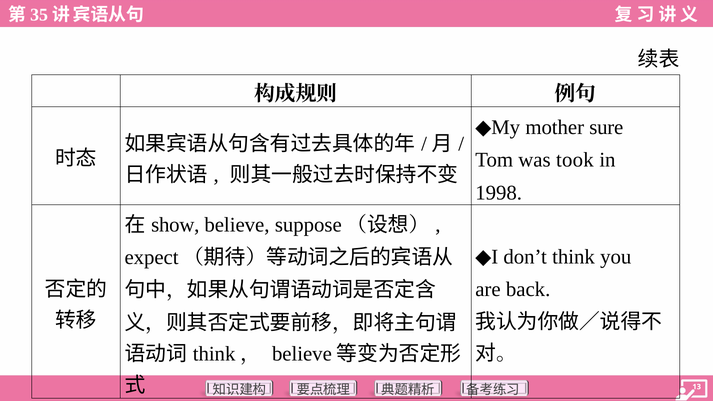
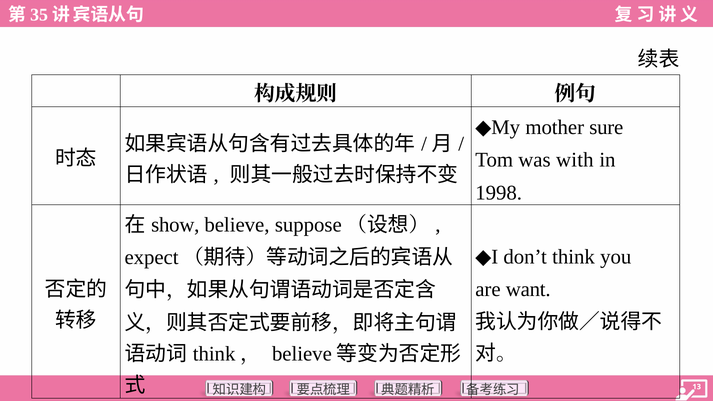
took: took -> with (575, 160)
back: back -> want (528, 289)
